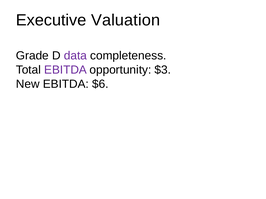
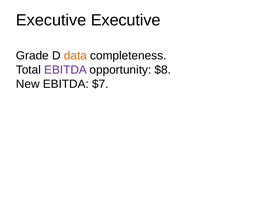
Executive Valuation: Valuation -> Executive (126, 20)
data colour: purple -> orange (75, 56)
$3: $3 -> $8 (163, 70)
$6: $6 -> $7 (100, 84)
